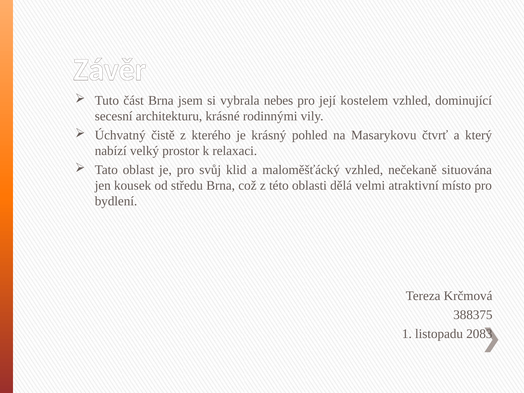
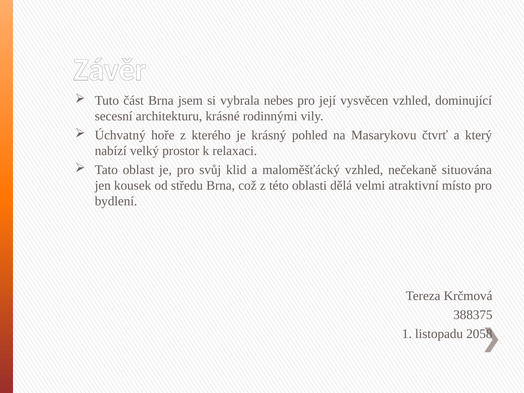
kostelem: kostelem -> vysvěcen (364, 101)
čistě: čistě -> hoře (163, 135)
2083: 2083 -> 2058 (479, 334)
